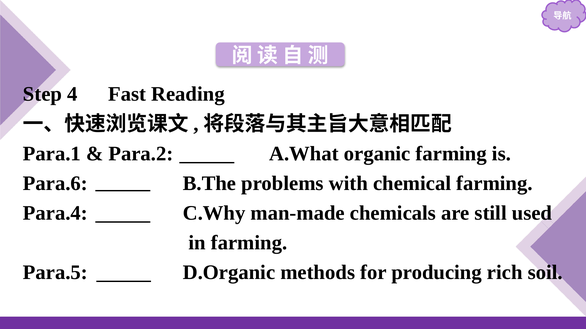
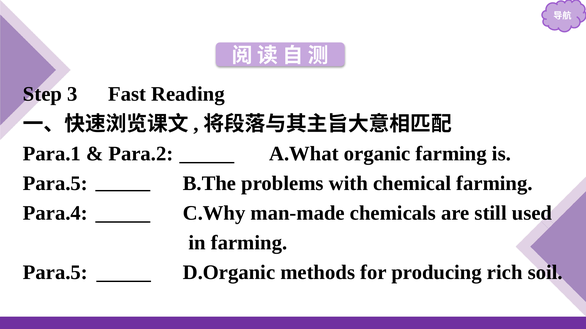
4: 4 -> 3 (72, 94)
Para.6: Para.6 -> Para.5 (55, 184)
